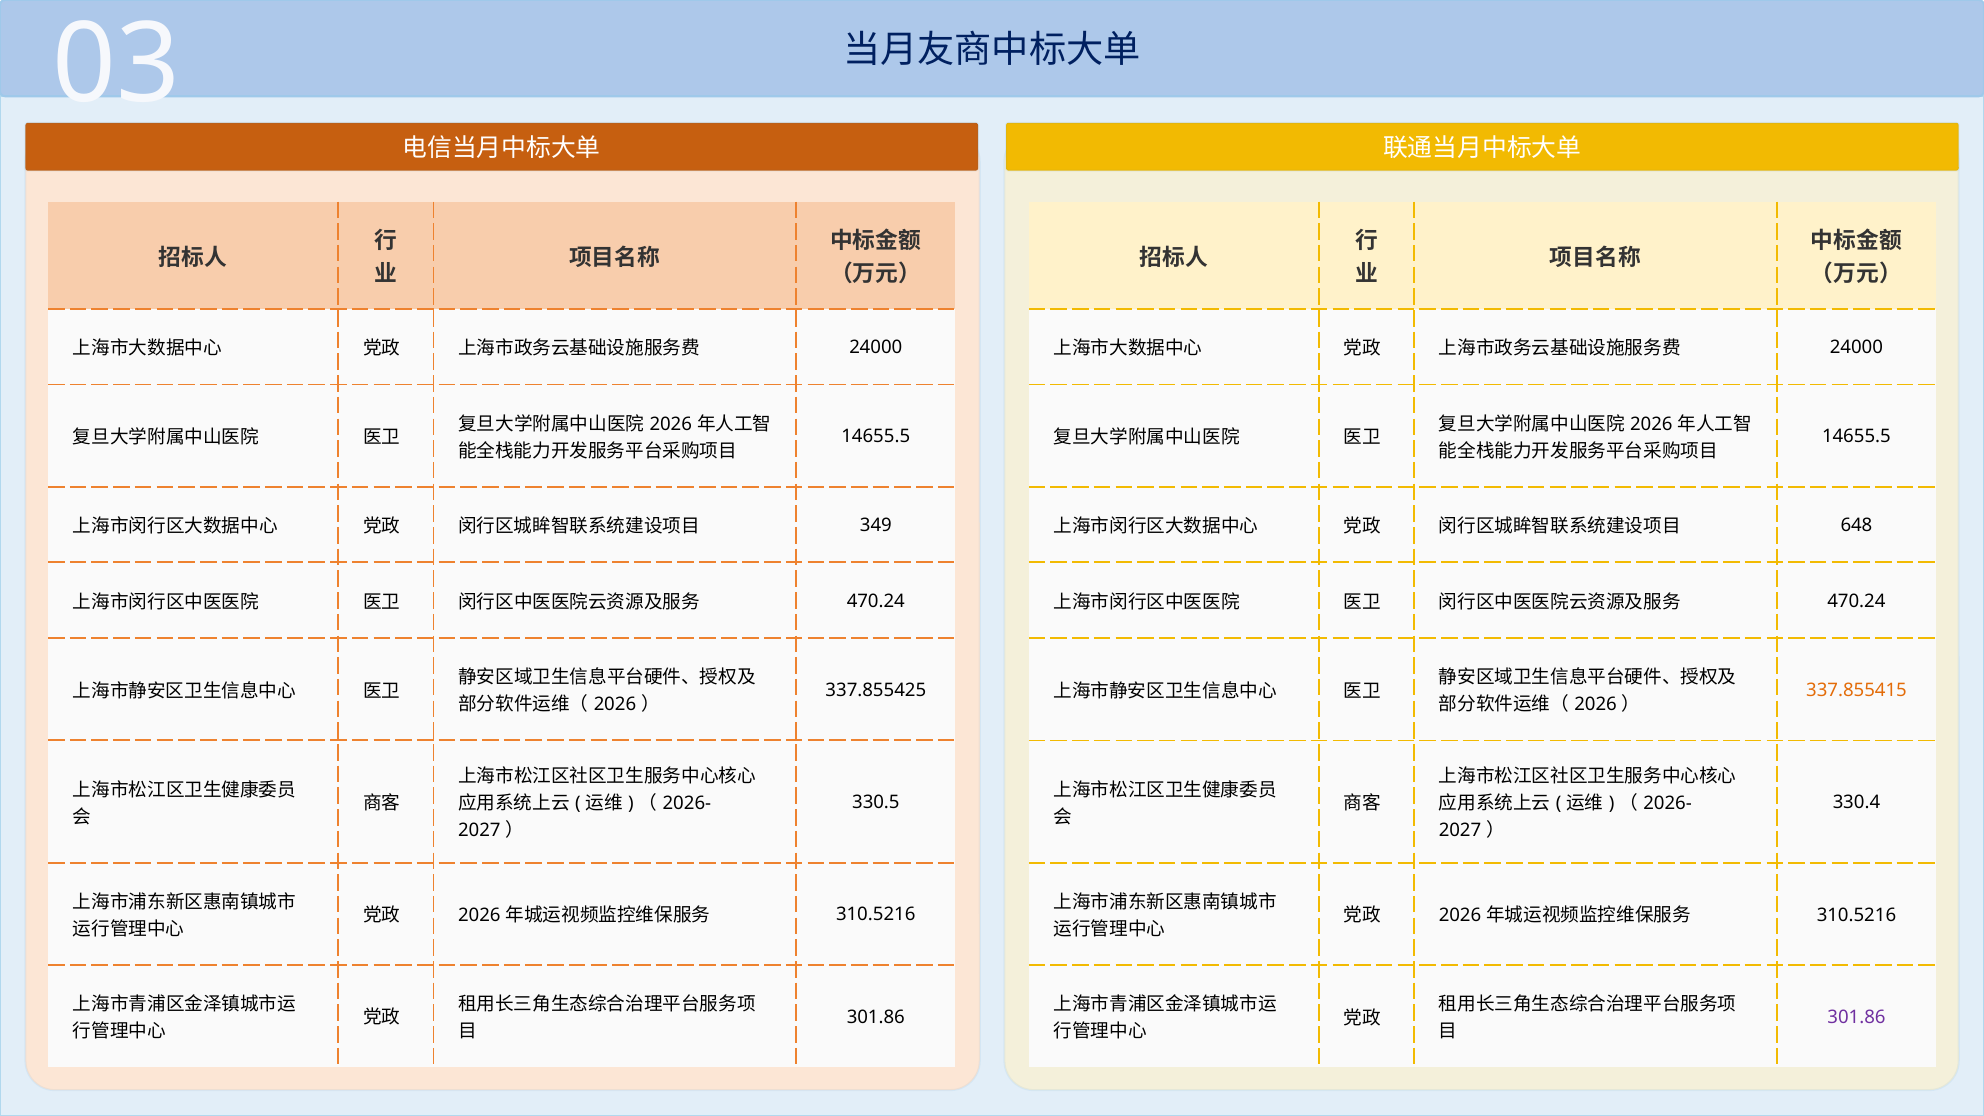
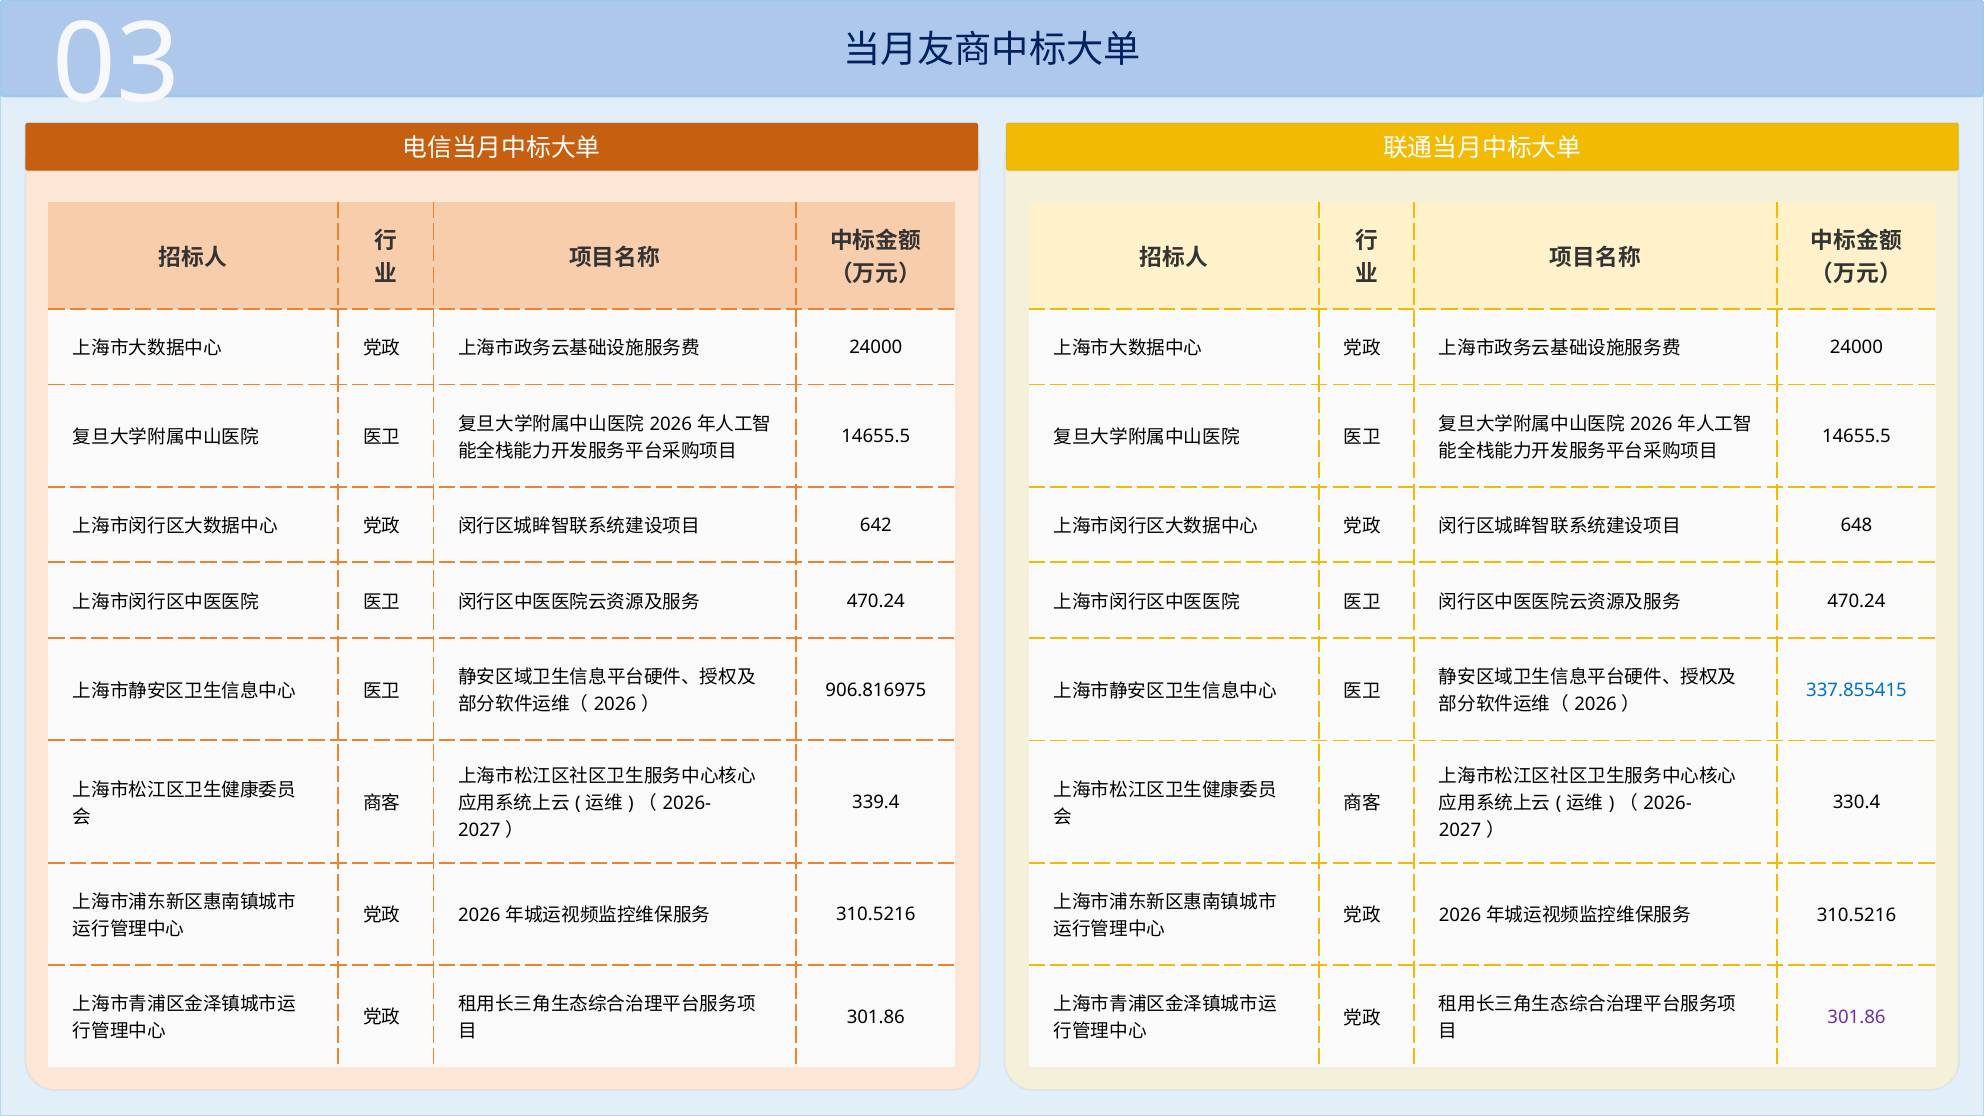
349: 349 -> 642 (876, 526)
337.855425: 337.855425 -> 906.816975 (876, 690)
337.855415 colour: orange -> blue (1856, 690)
330.5: 330.5 -> 339.4 (876, 803)
